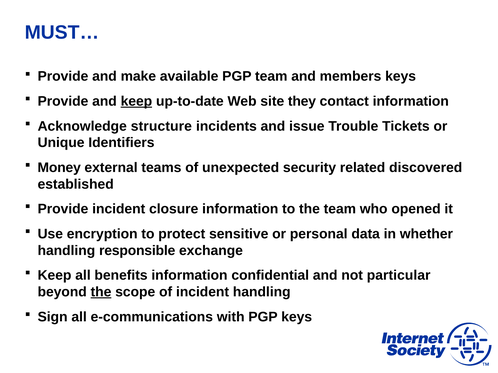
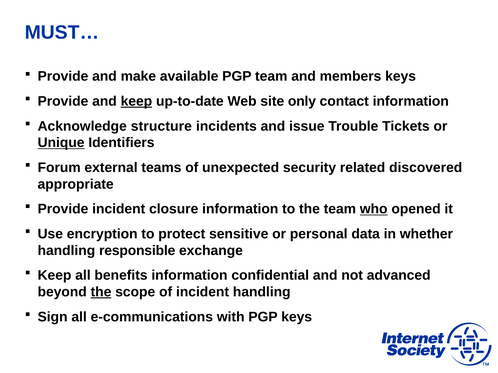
they: they -> only (302, 101)
Unique underline: none -> present (61, 143)
Money: Money -> Forum (59, 168)
established: established -> appropriate (76, 184)
who underline: none -> present (374, 209)
particular: particular -> advanced (399, 276)
